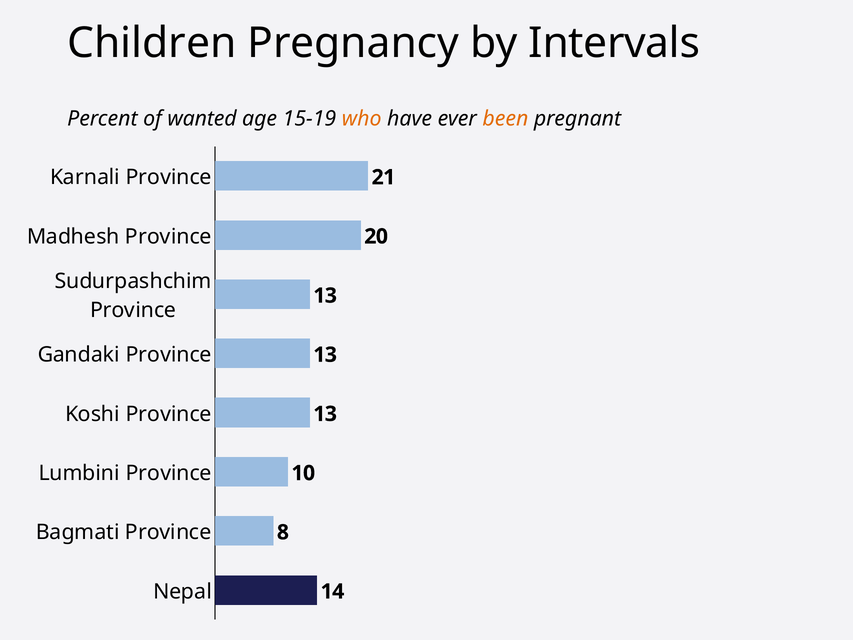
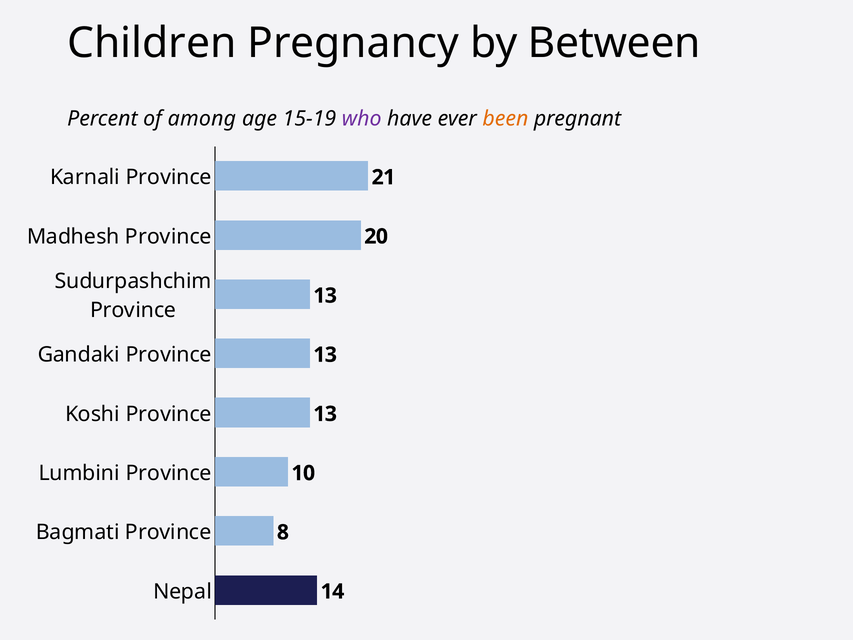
Intervals: Intervals -> Between (614, 43)
wanted: wanted -> among (202, 118)
who colour: orange -> purple (362, 118)
